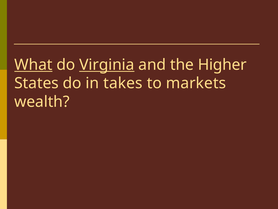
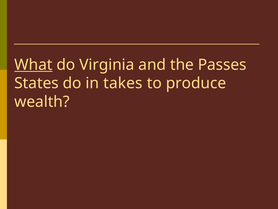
Virginia underline: present -> none (107, 65)
Higher: Higher -> Passes (222, 65)
markets: markets -> produce (196, 83)
